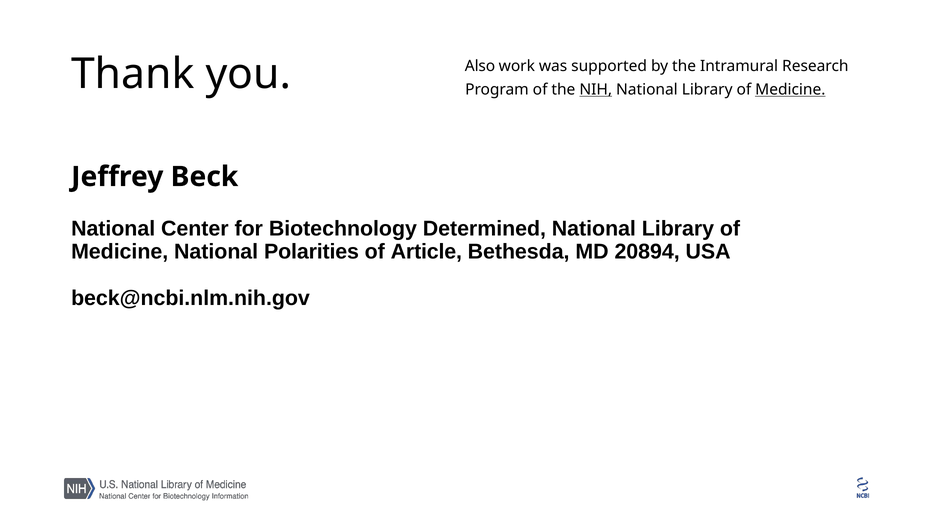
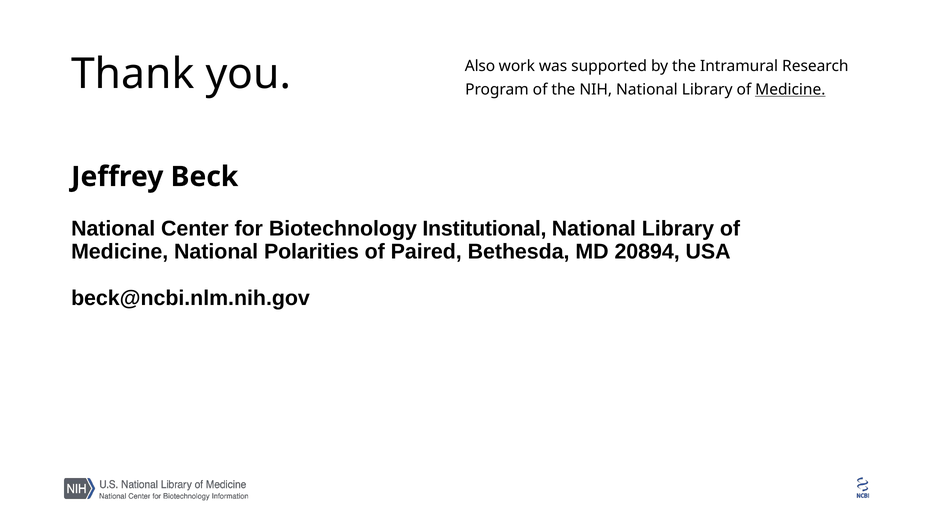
NIH underline: present -> none (596, 90)
Determined: Determined -> Institutional (484, 229)
Article: Article -> Paired (426, 252)
